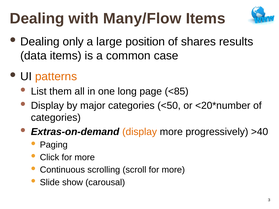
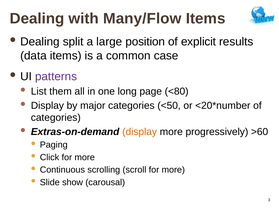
only: only -> split (73, 42)
shares: shares -> explicit (198, 42)
patterns colour: orange -> purple (56, 77)
<85: <85 -> <80 (177, 92)
>40: >40 -> >60 (260, 132)
